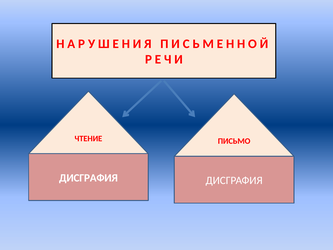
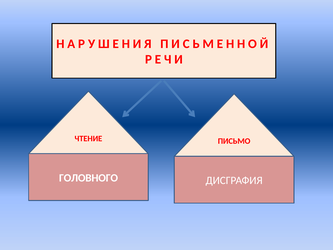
ДИСГРАФИЯ: ДИСГРАФИЯ -> ГОЛОВНОГО (88, 178)
